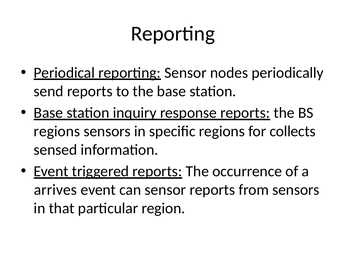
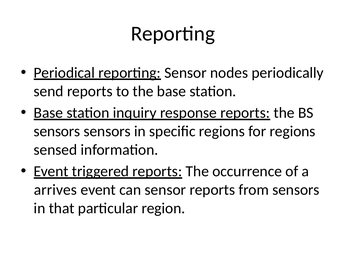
regions: regions -> sensors (57, 131)
for collects: collects -> regions (293, 131)
